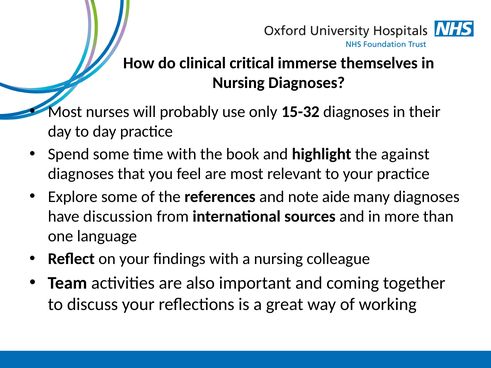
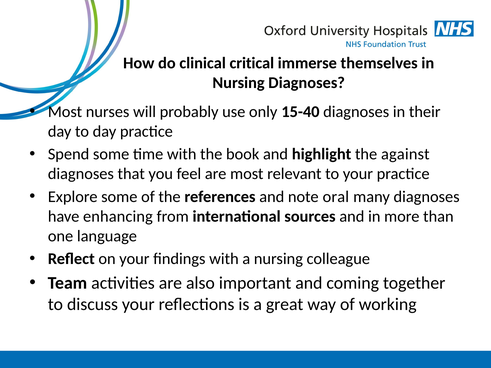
15-32: 15-32 -> 15-40 (300, 112)
aide: aide -> oral (336, 197)
discussion: discussion -> enhancing (118, 216)
